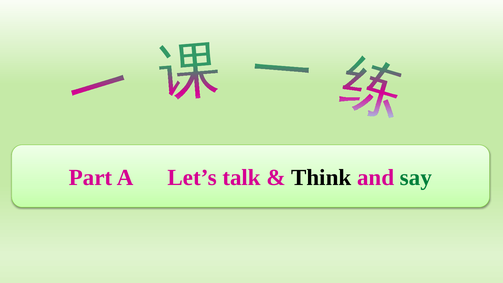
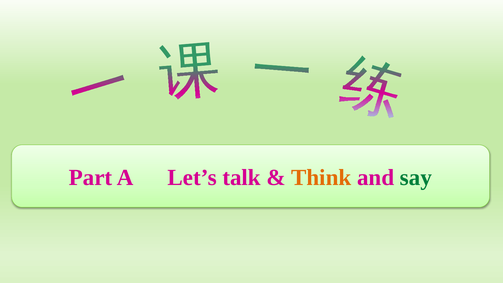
Think colour: black -> orange (321, 178)
